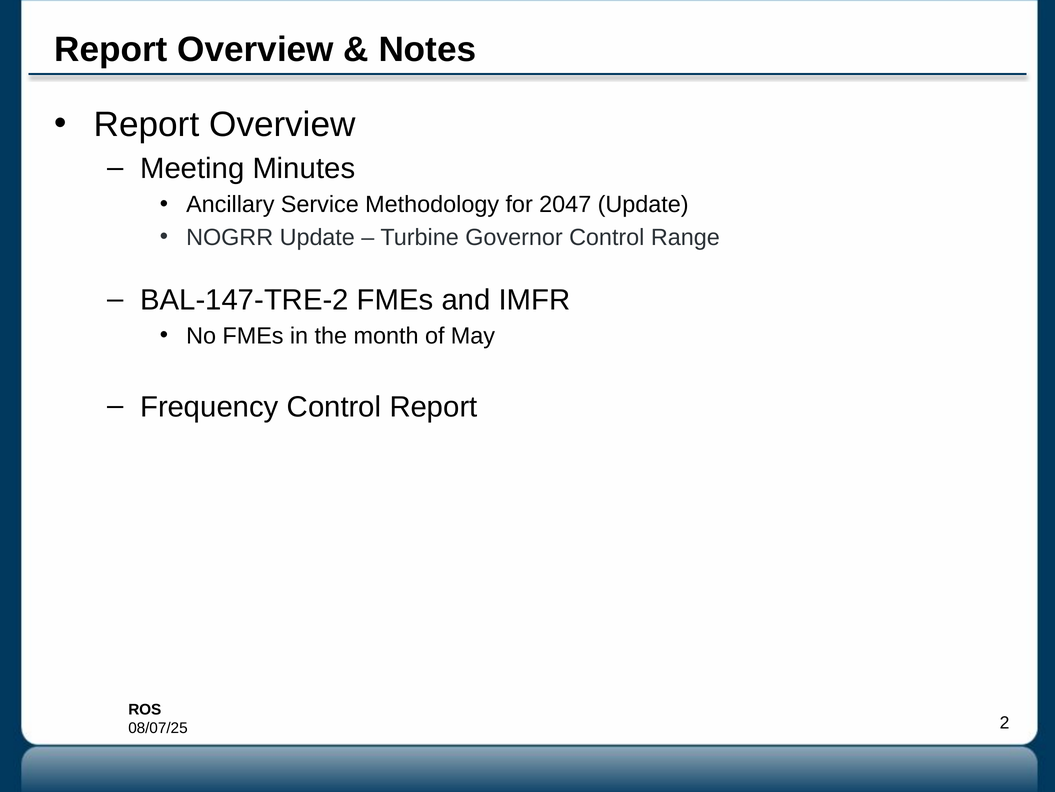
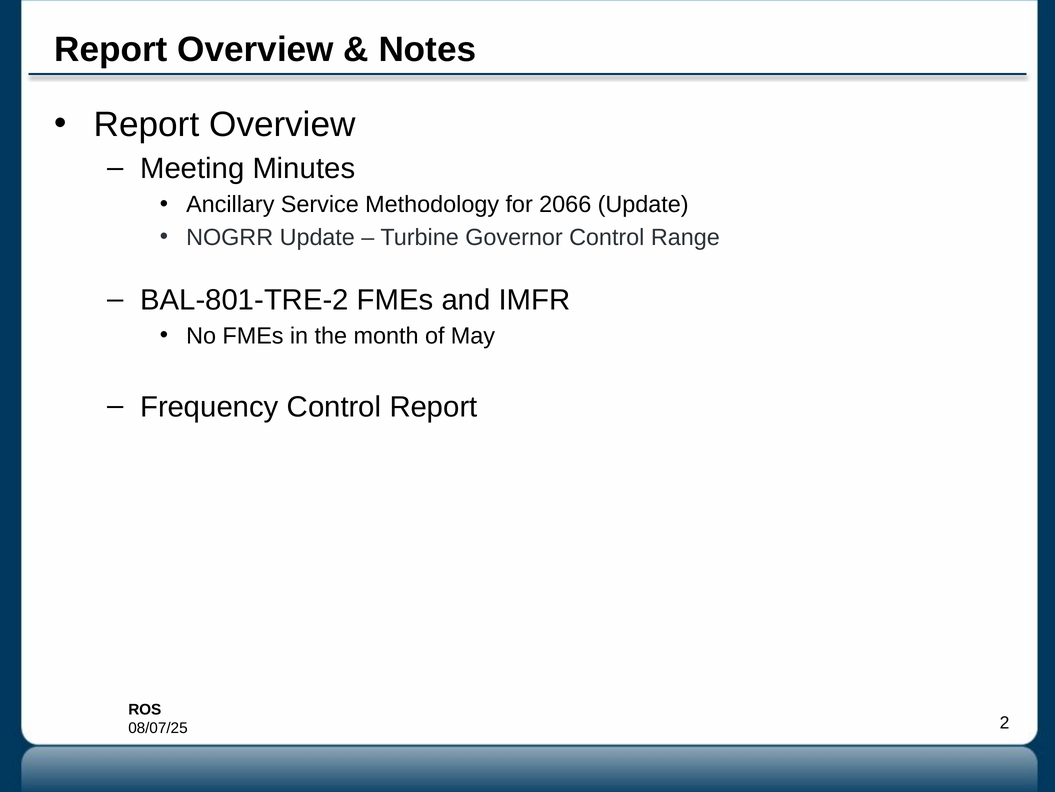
2047: 2047 -> 2066 (565, 205)
BAL-147-TRE-2: BAL-147-TRE-2 -> BAL-801-TRE-2 (244, 300)
